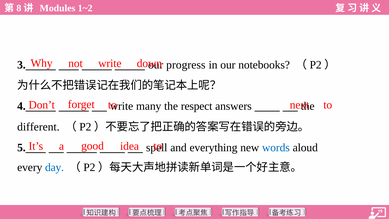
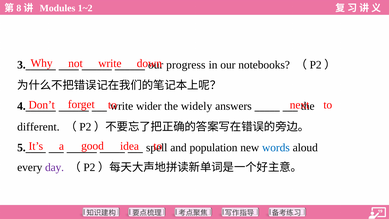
many: many -> wider (149, 106)
respect: respect -> widely (197, 106)
everything: everything -> population (214, 147)
day colour: blue -> purple (55, 167)
